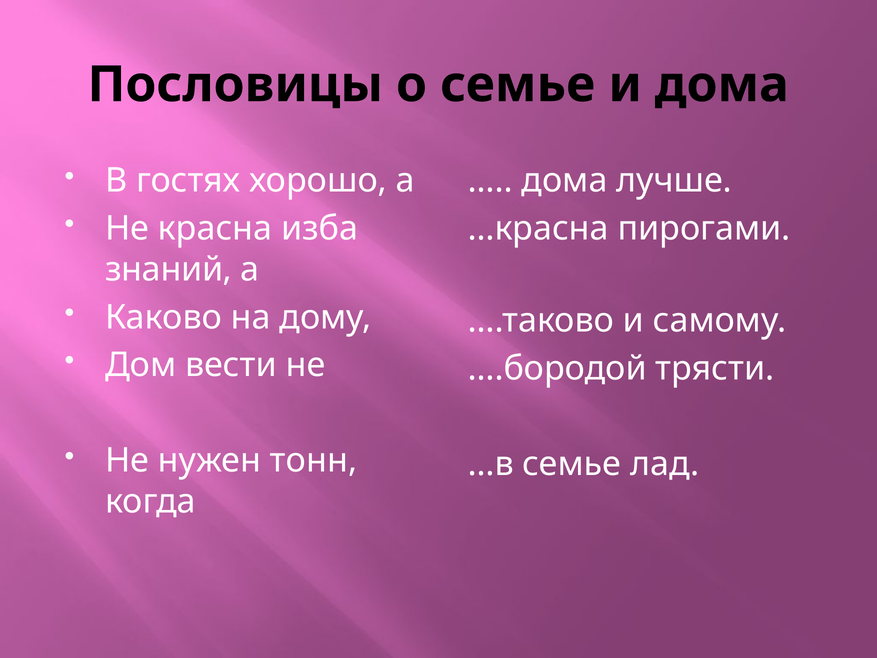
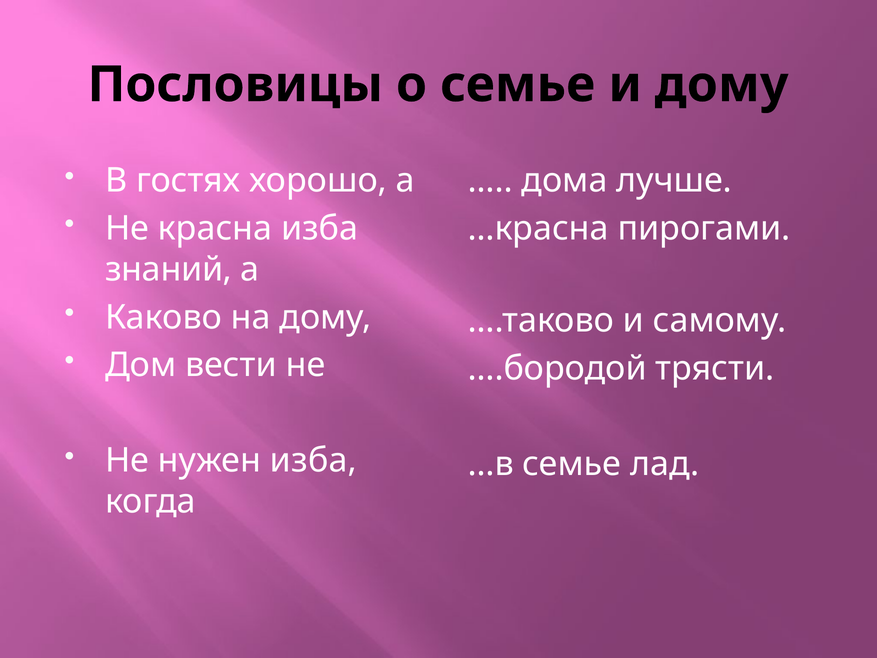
и дома: дома -> дому (722, 85)
нужен тонн: тонн -> изба (313, 461)
